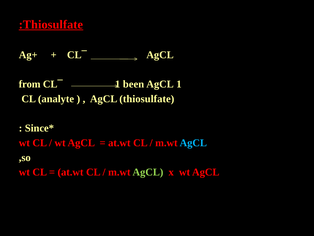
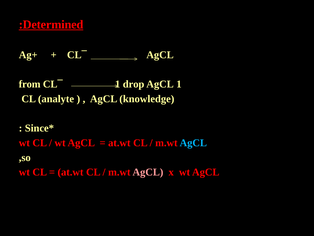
Thiosulfate: Thiosulfate -> Determined (53, 24)
been: been -> drop (134, 84)
AgCL thiosulfate: thiosulfate -> knowledge (147, 99)
AgCL colour: light green -> pink (148, 172)
